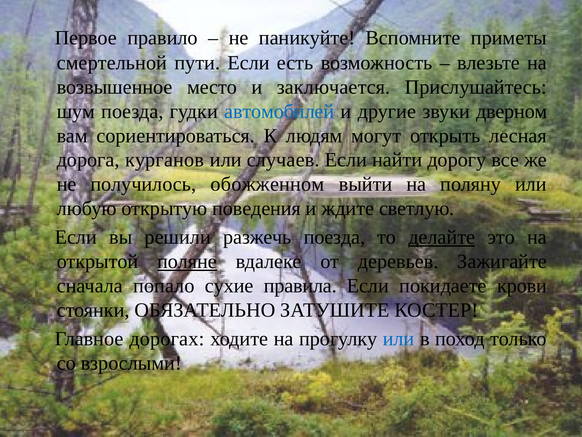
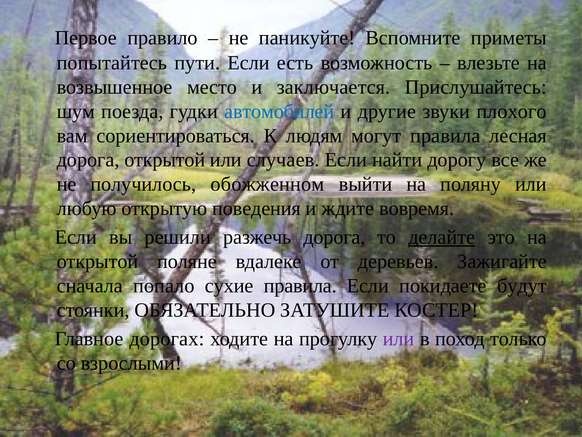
смертельной: смертельной -> попытайтесь (112, 63)
дверном: дверном -> плохого (512, 111)
могут открыть: открыть -> правила (445, 136)
дорога курганов: курганов -> открытой (165, 160)
светлую: светлую -> вовремя (417, 208)
разжечь поезда: поезда -> дорога (334, 237)
поляне underline: present -> none (187, 261)
крови: крови -> будут (522, 285)
или colour: blue -> purple (399, 339)
